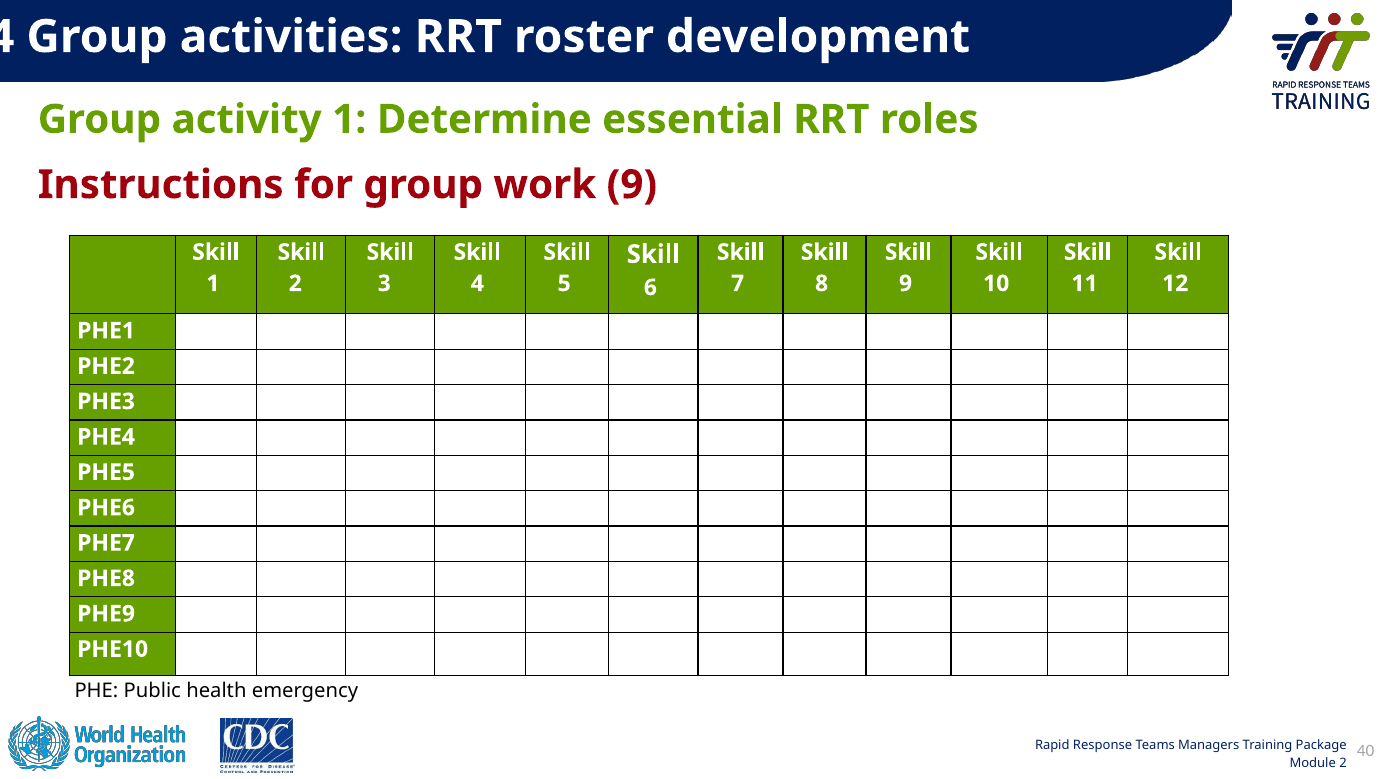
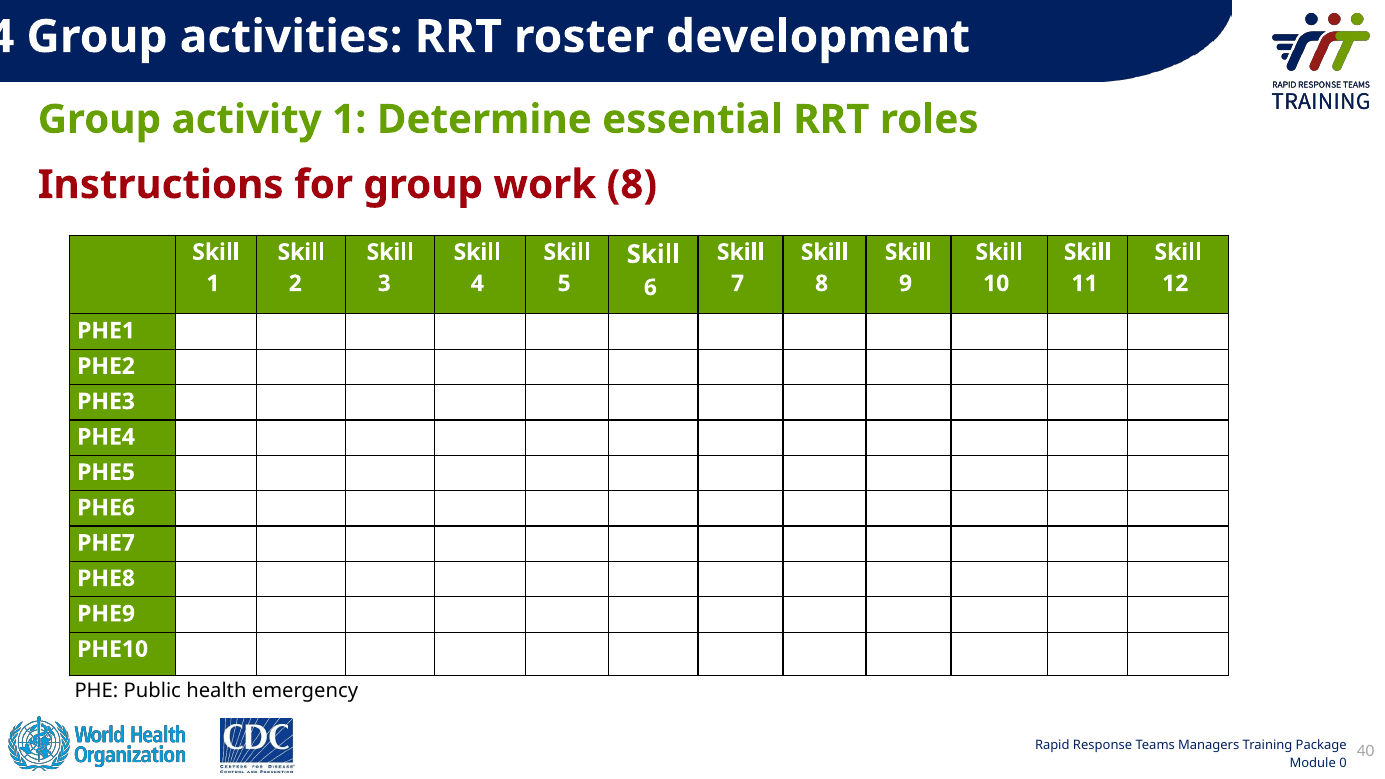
work 9: 9 -> 8 (632, 185)
2: 2 -> 0 (1343, 763)
